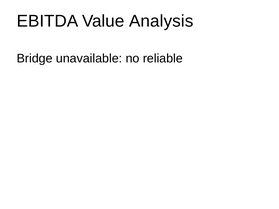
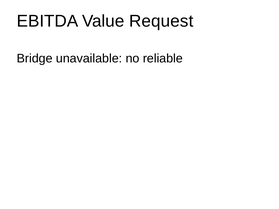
Analysis: Analysis -> Request (161, 21)
